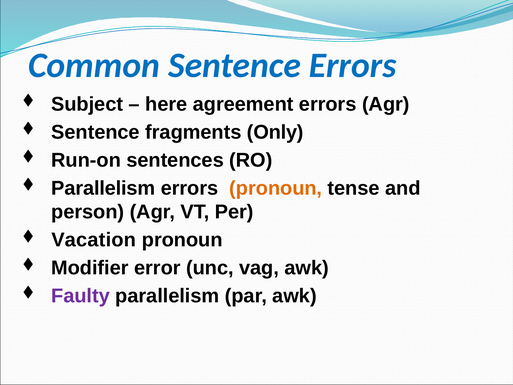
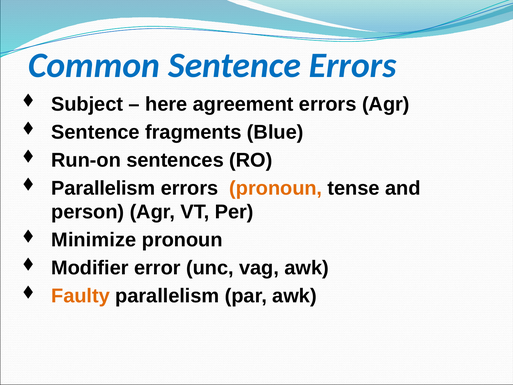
Only: Only -> Blue (275, 132)
Vacation: Vacation -> Minimize (94, 240)
Faulty colour: purple -> orange (81, 296)
